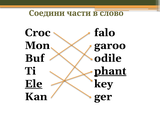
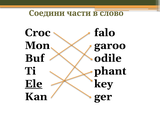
phant underline: present -> none (110, 71)
